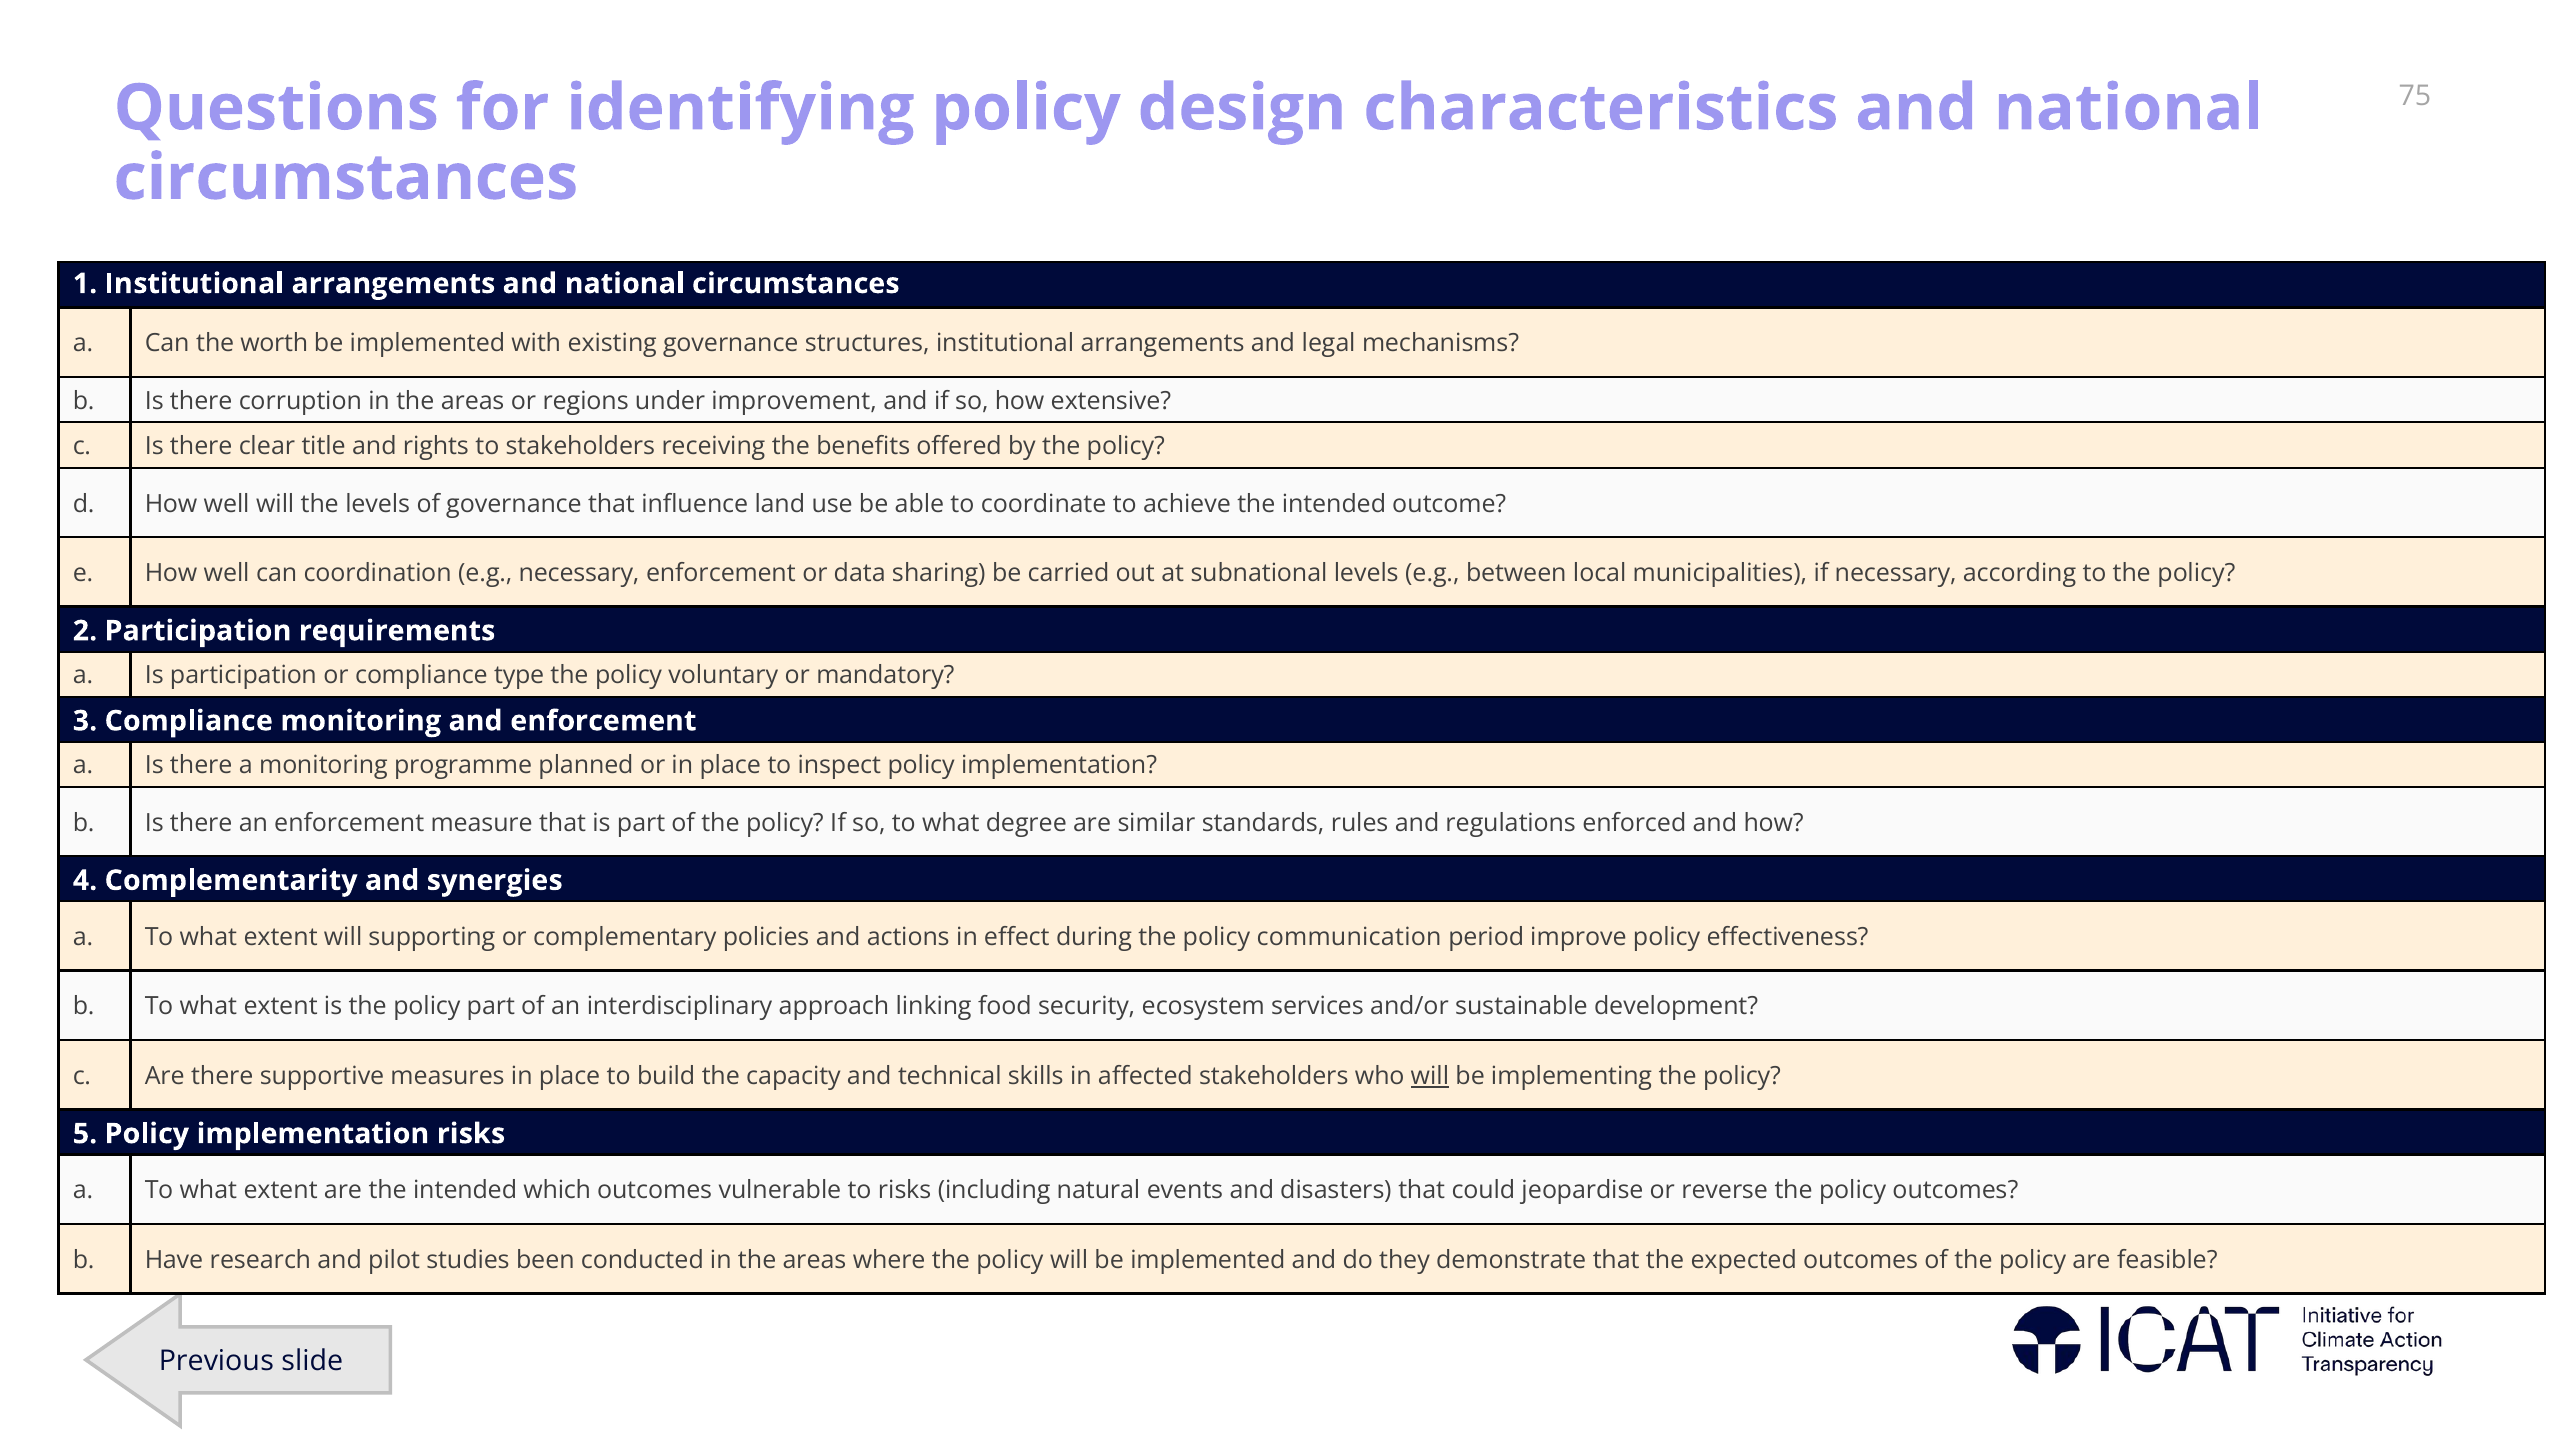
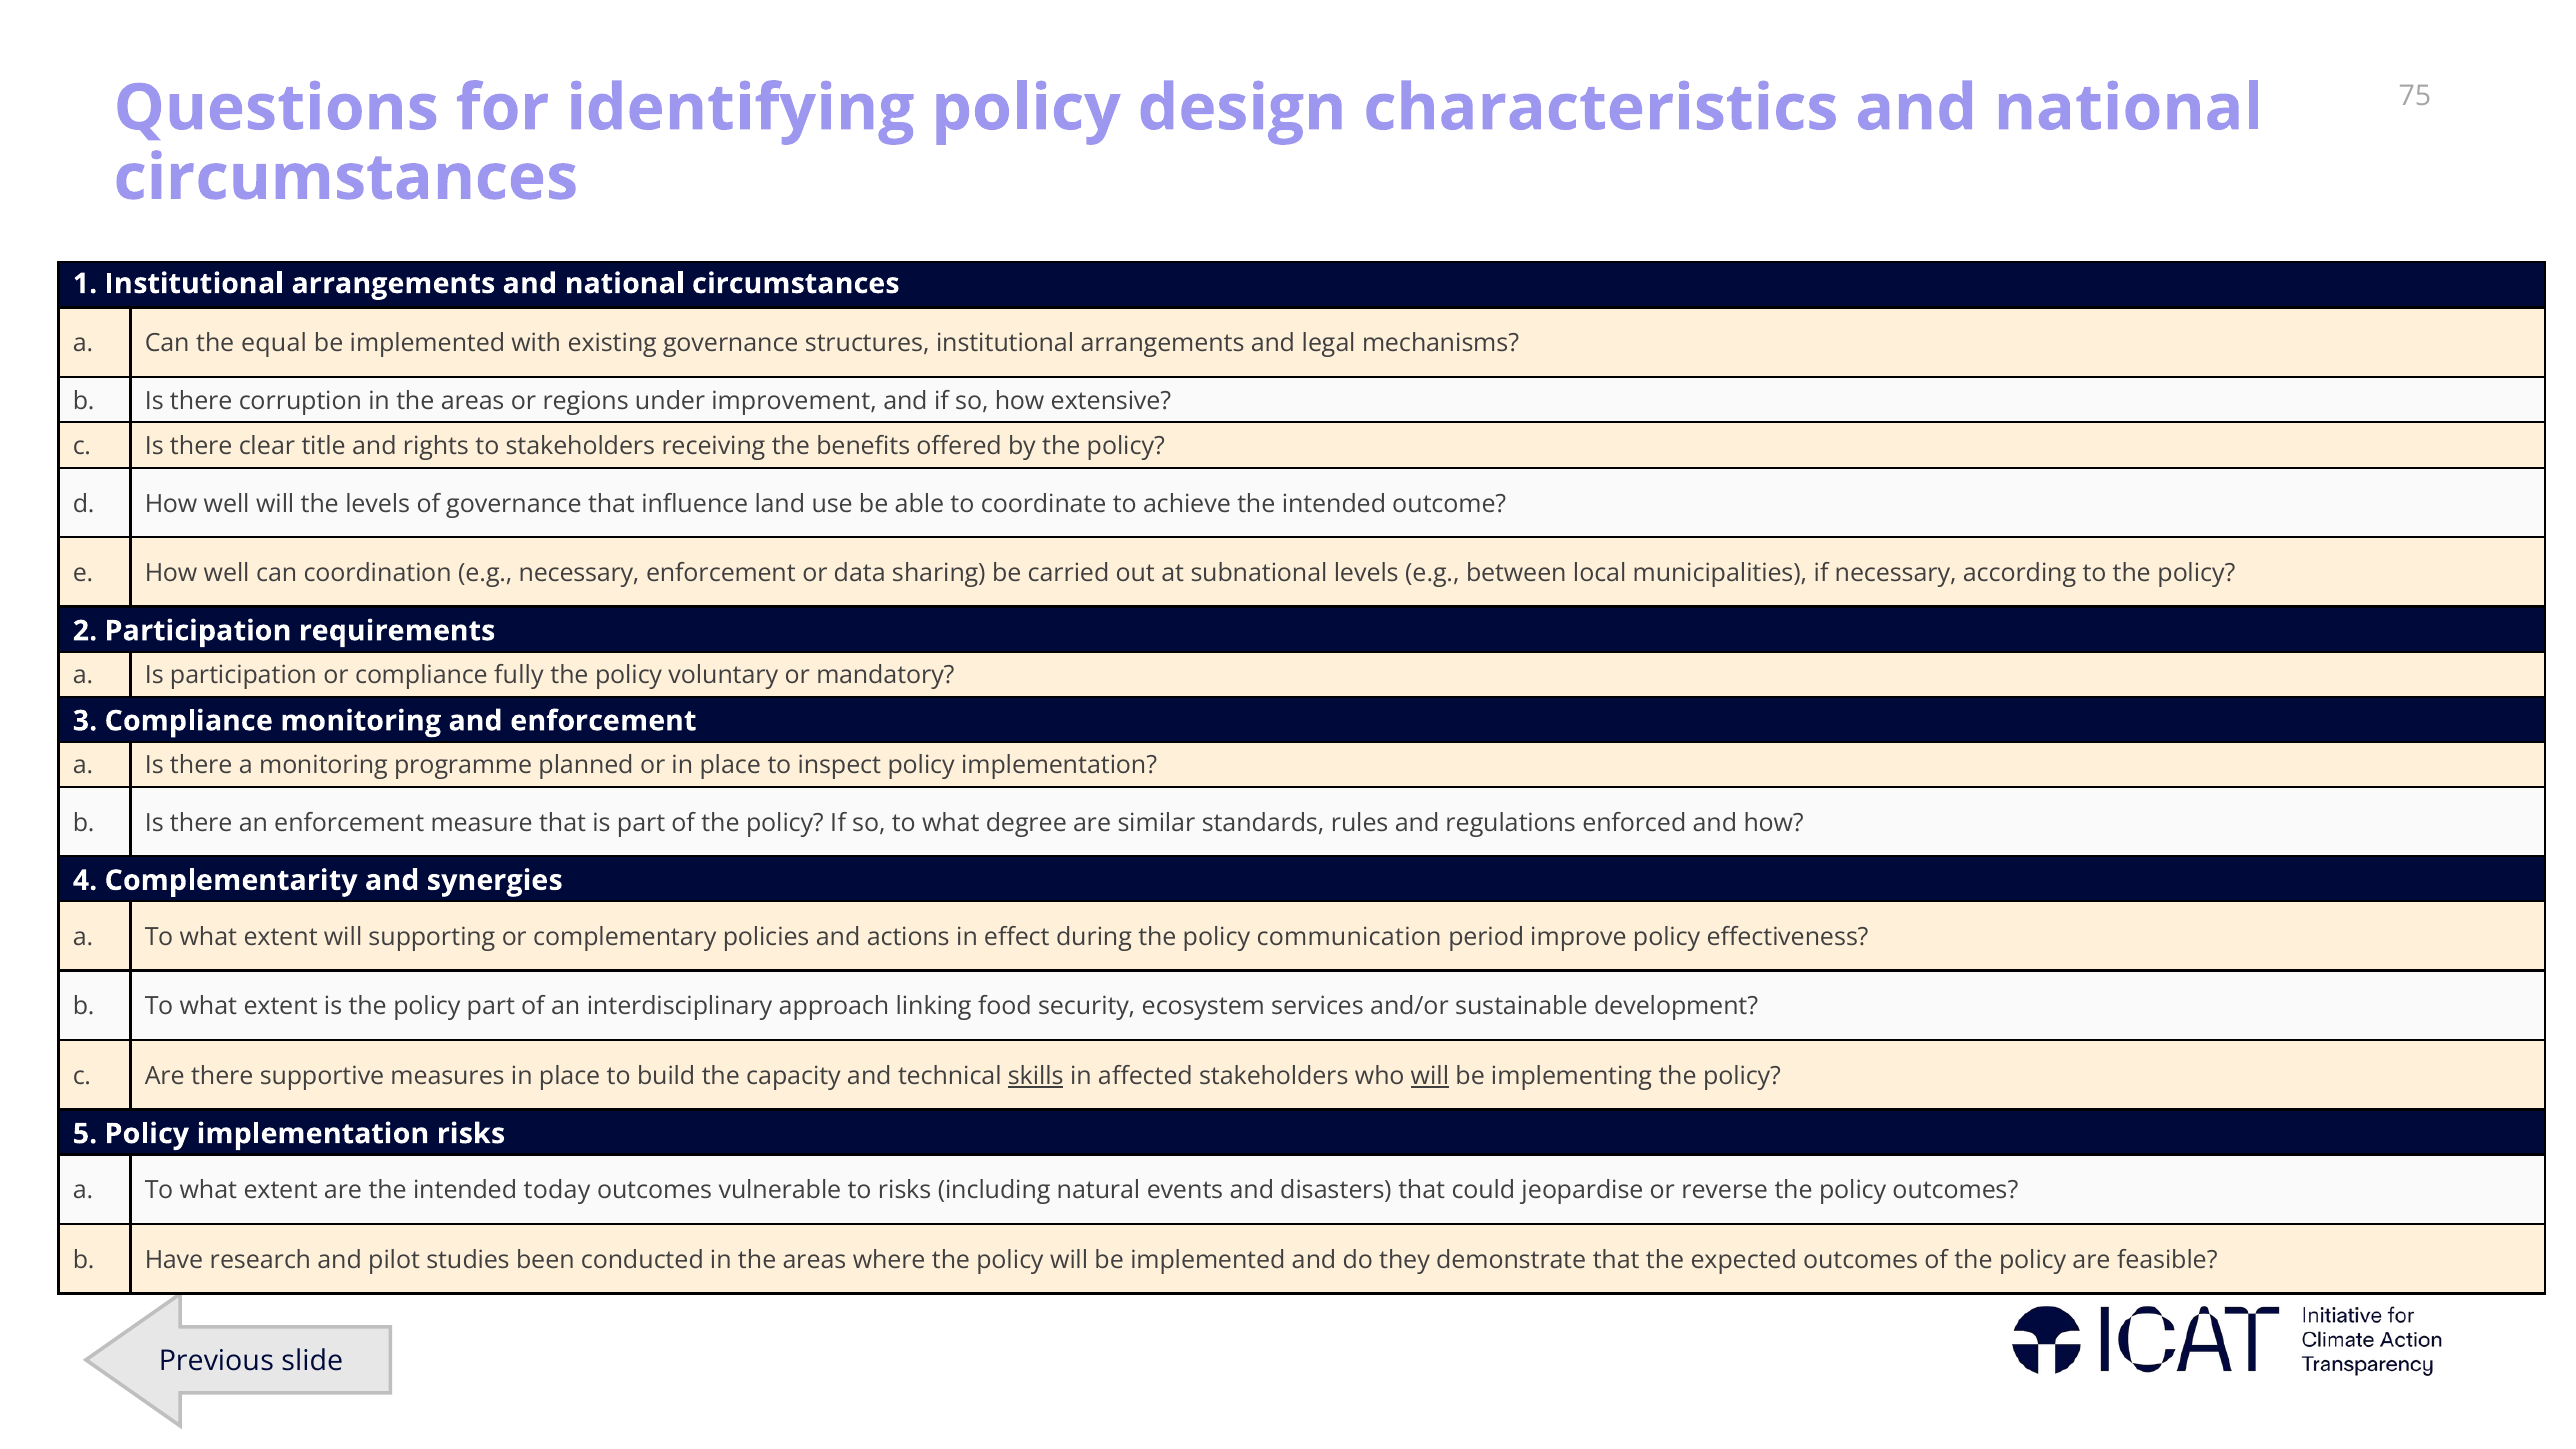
worth: worth -> equal (274, 344)
type: type -> fully (519, 676)
skills underline: none -> present (1036, 1076)
which: which -> today (557, 1191)
